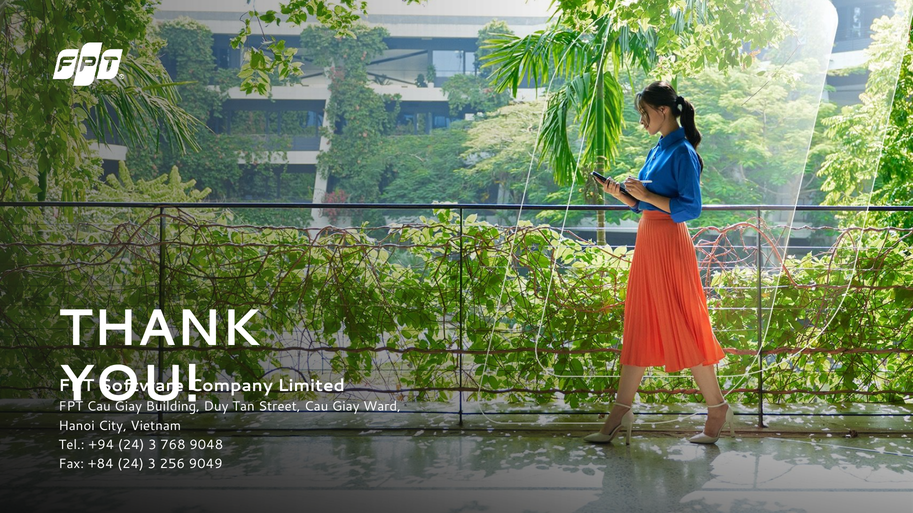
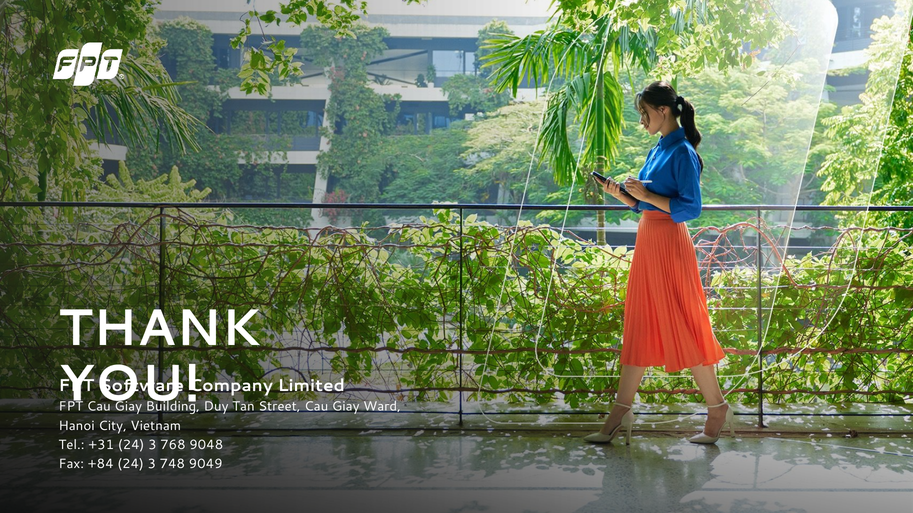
+94: +94 -> +31 (101, 445)
256: 256 -> 748 (172, 465)
